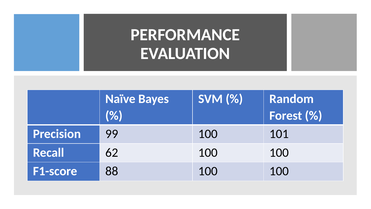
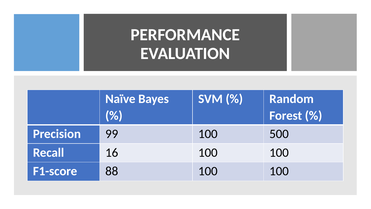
101: 101 -> 500 (279, 134)
62: 62 -> 16 (112, 152)
